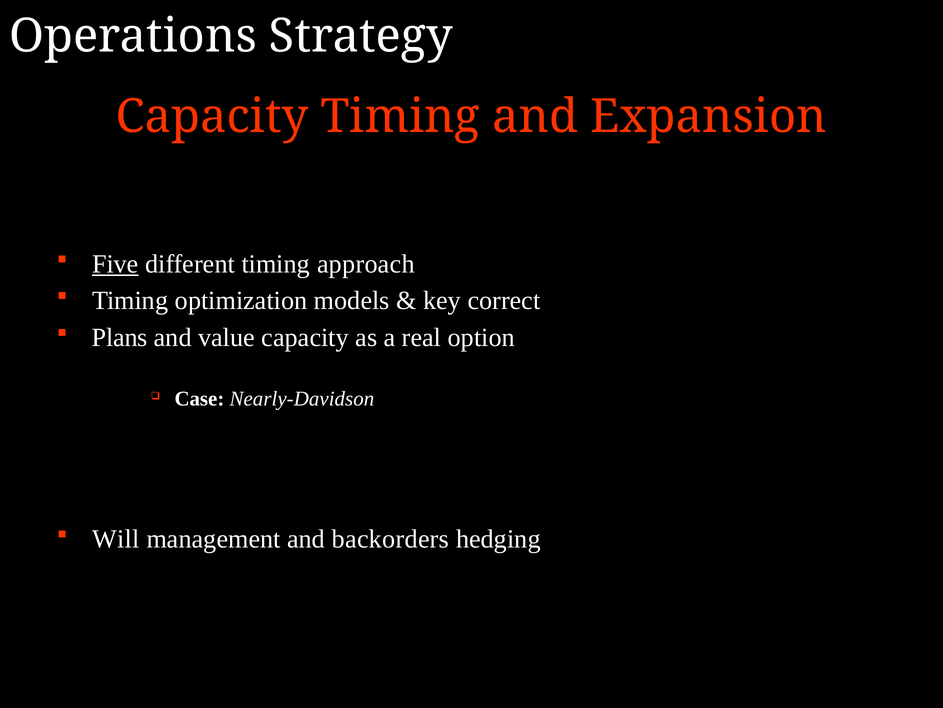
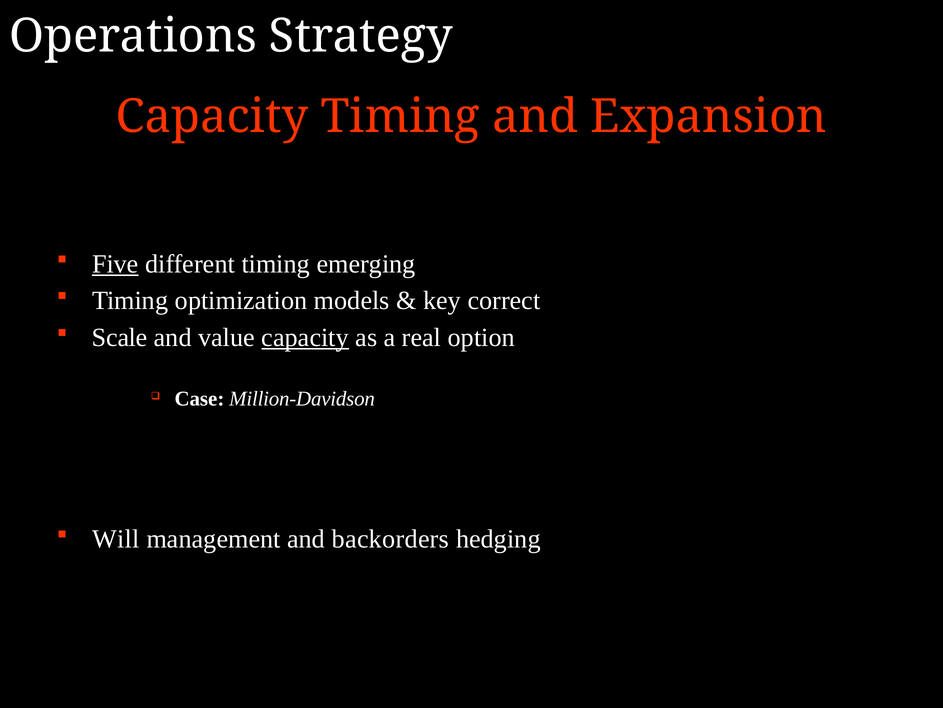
approach: approach -> emerging (366, 264)
Plans: Plans -> Scale (120, 337)
capacity underline: none -> present (305, 337)
Nearly-Davidson: Nearly-Davidson -> Million-Davidson (302, 398)
